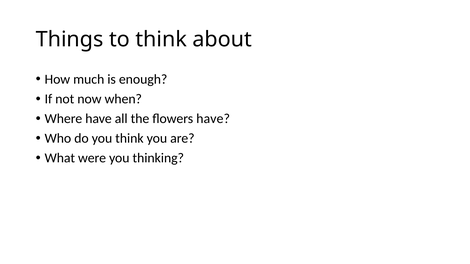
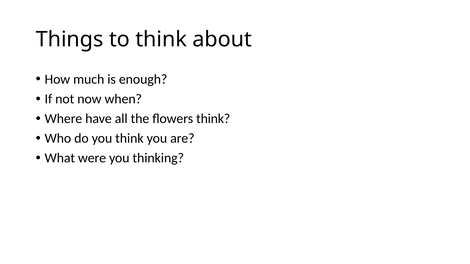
flowers have: have -> think (213, 119)
